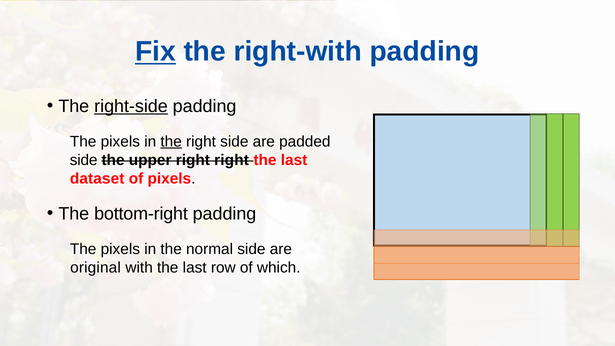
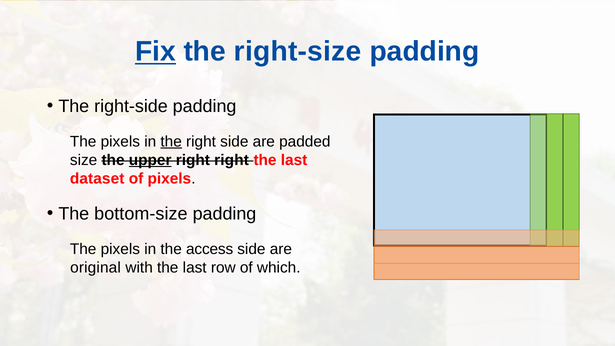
right-with: right-with -> right-size (298, 52)
right-side underline: present -> none (131, 106)
side: side -> size (84, 160)
upper underline: none -> present (150, 160)
bottom-right: bottom-right -> bottom-size (141, 214)
normal: normal -> access (210, 249)
